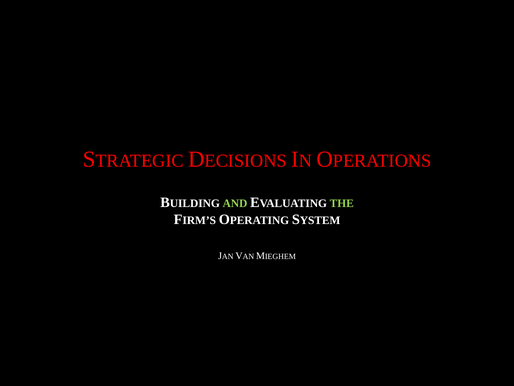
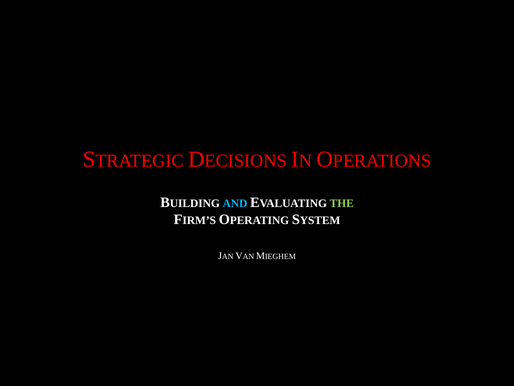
AND colour: light green -> light blue (235, 203)
